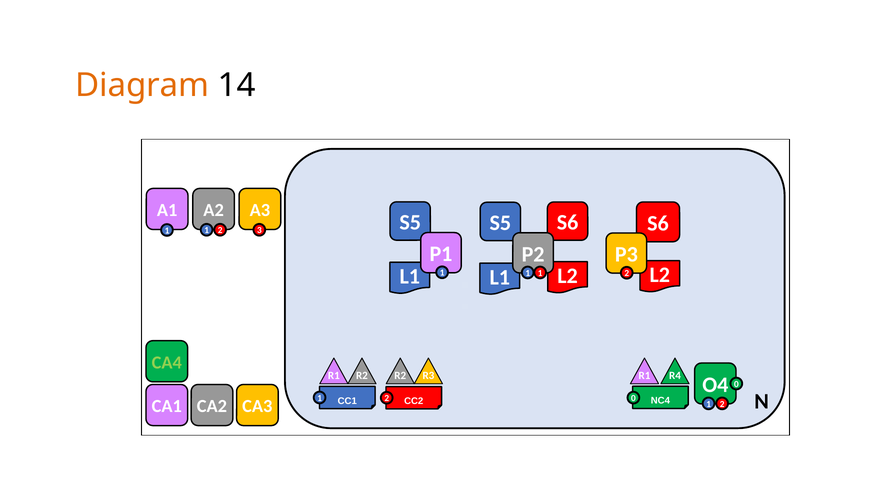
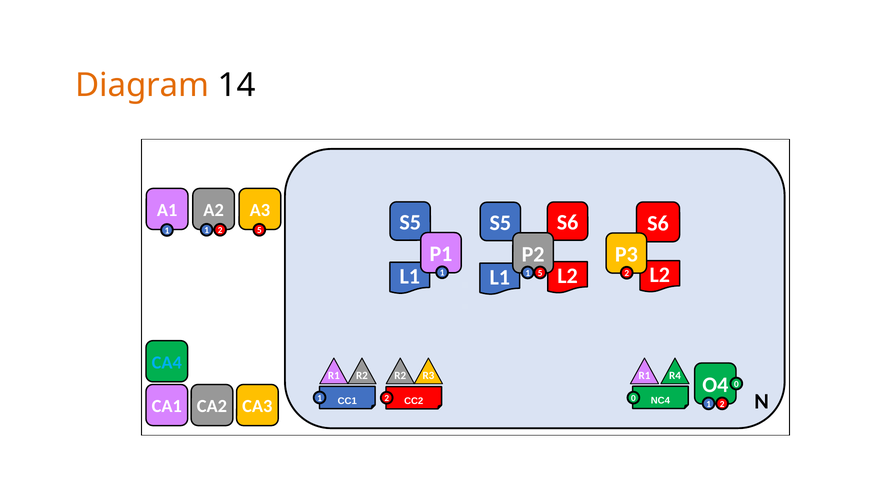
3: 3 -> 5 (259, 230)
1: 1 -> 5 (540, 273)
CA4 colour: light green -> light blue (167, 362)
